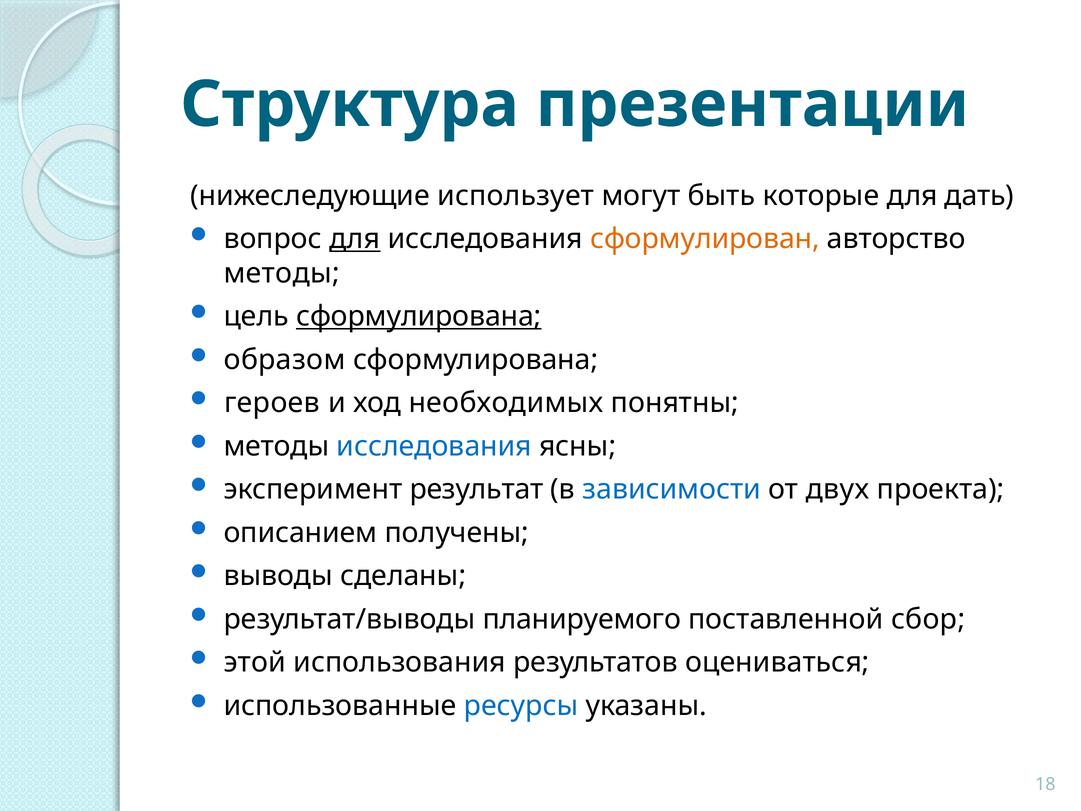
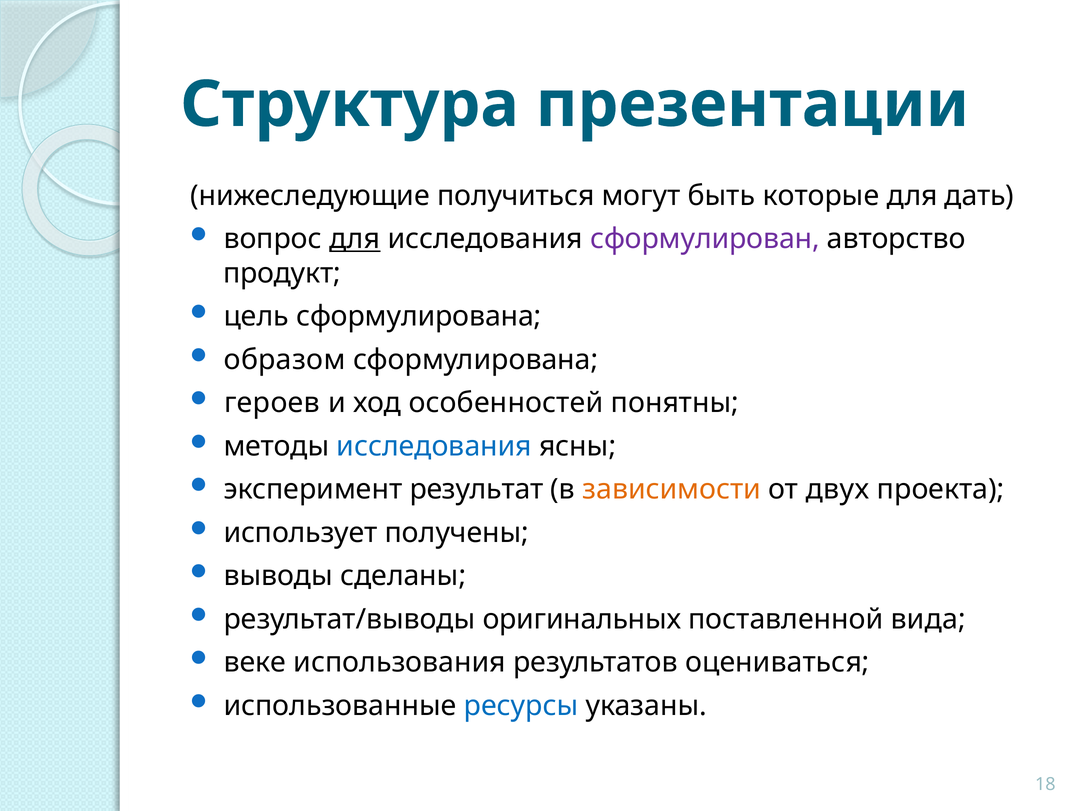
использует: использует -> получиться (516, 196)
сформулирован colour: orange -> purple (705, 239)
методы: методы -> продукт (282, 273)
сформулирована underline: present -> none (419, 316)
необходимых: необходимых -> особенностей (506, 403)
зависимости colour: blue -> orange (672, 489)
описанием: описанием -> использует (301, 532)
планируемого: планируемого -> оригинальных (582, 619)
сбор: сбор -> вида (928, 619)
этой: этой -> веке (255, 662)
